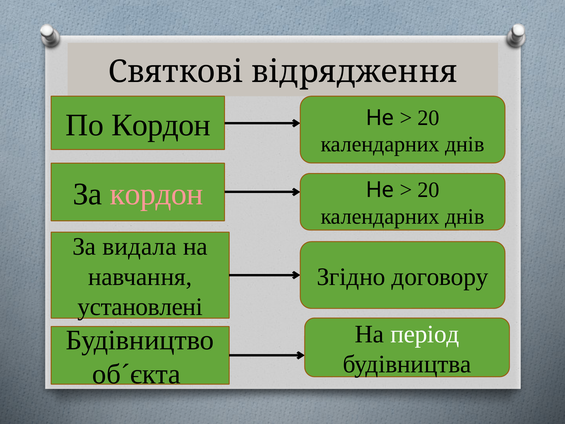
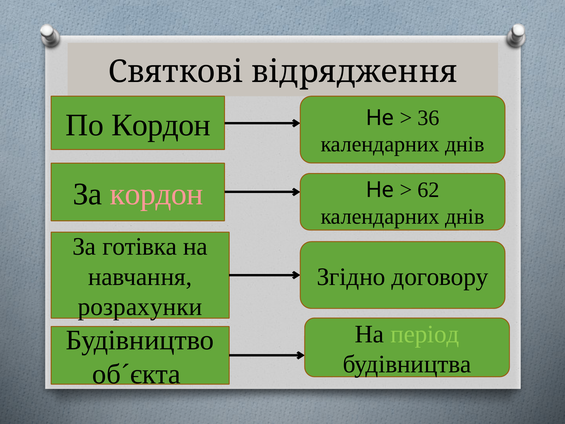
20: 20 -> 36 (429, 118)
20: 20 -> 62 (429, 190)
видала: видала -> готівка (140, 247)
установлені: установлені -> розрахунки (140, 307)
період colour: white -> light green (425, 334)
